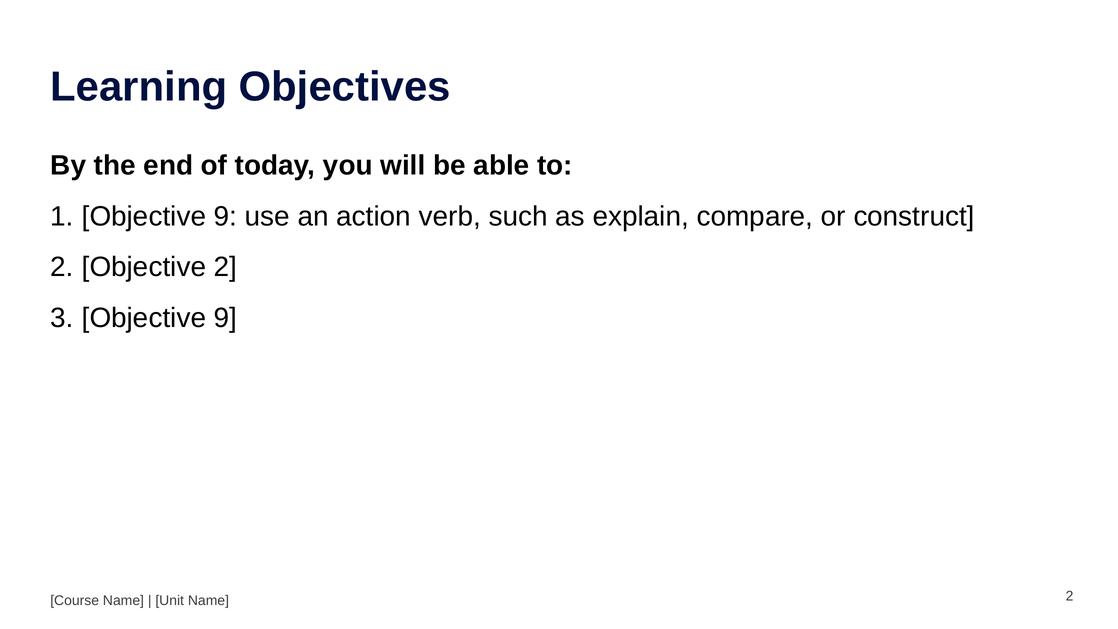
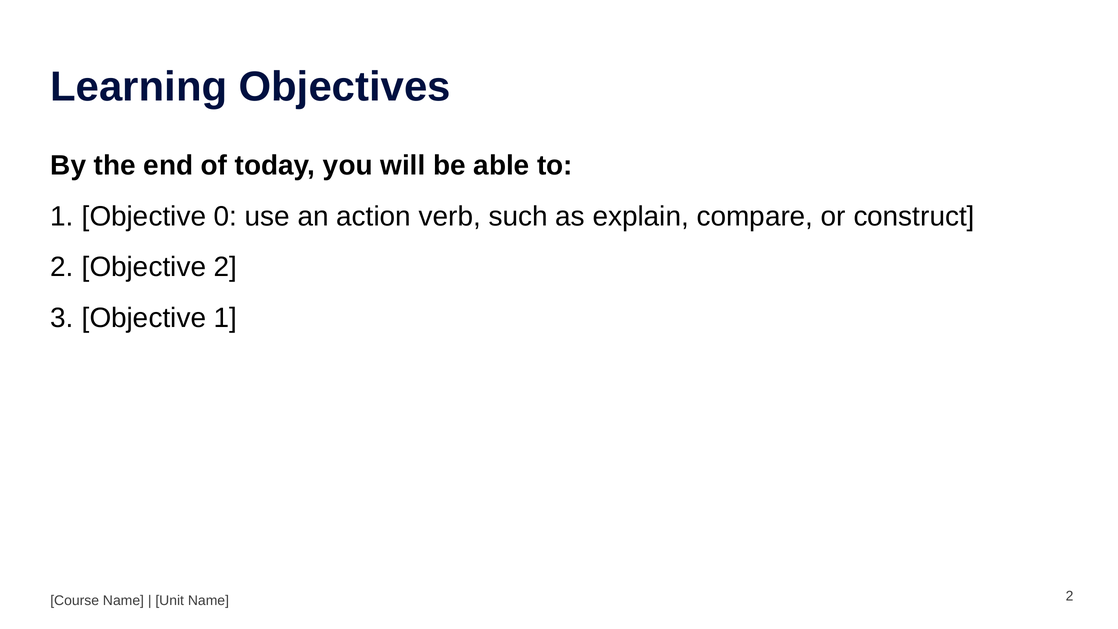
1 Objective 9: 9 -> 0 (225, 216)
3 Objective 9: 9 -> 1 (225, 318)
